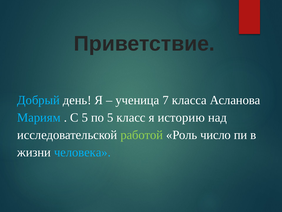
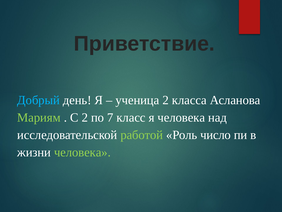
ученица 7: 7 -> 2 (166, 100)
Мариям colour: light blue -> light green (39, 117)
С 5: 5 -> 2 (85, 117)
по 5: 5 -> 7 (110, 117)
я историю: историю -> человека (181, 117)
человека colour: light blue -> light green (82, 152)
